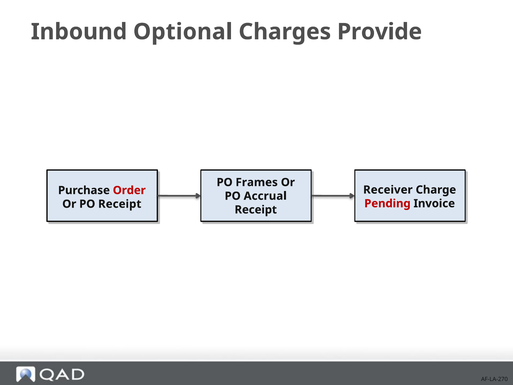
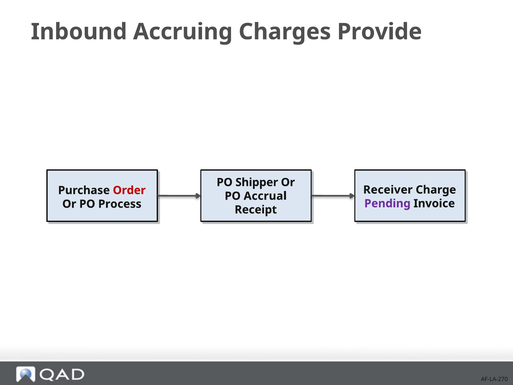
Optional: Optional -> Accruing (183, 32)
Frames: Frames -> Shipper (257, 182)
Pending colour: red -> purple (387, 203)
PO Receipt: Receipt -> Process (120, 204)
